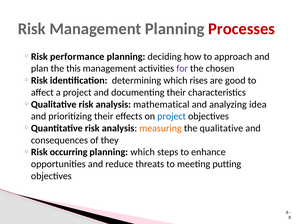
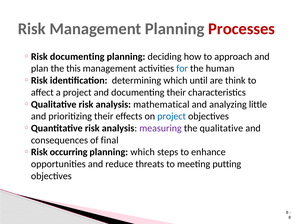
performance: performance -> documenting (77, 56)
for colour: purple -> blue (182, 68)
chosen: chosen -> human (220, 68)
rises: rises -> until (199, 80)
good: good -> think (235, 80)
idea: idea -> little (258, 104)
measuring colour: orange -> purple (160, 128)
they: they -> final (110, 140)
